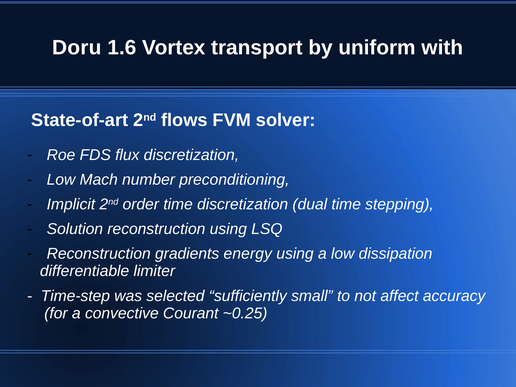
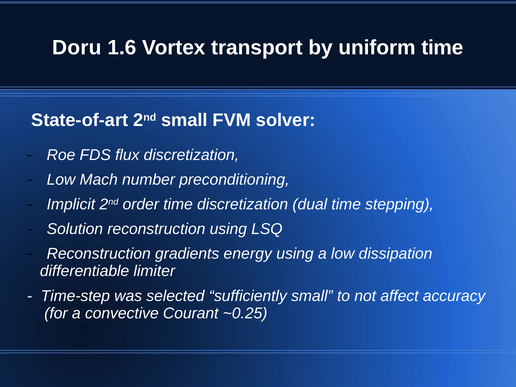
uniform with: with -> time (442, 48)
2nd flows: flows -> small (184, 120)
